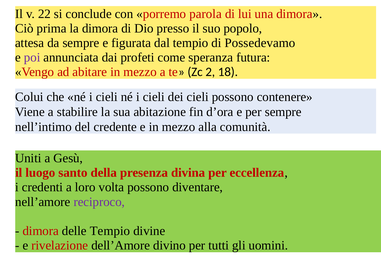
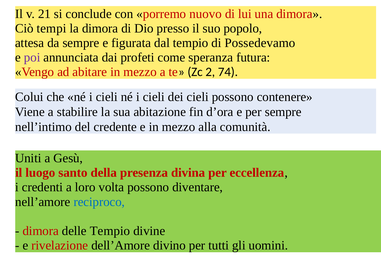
22: 22 -> 21 (44, 14)
parola: parola -> nuovo (206, 14)
prima: prima -> tempi (52, 28)
18: 18 -> 74 (228, 72)
reciproco colour: purple -> blue (99, 202)
